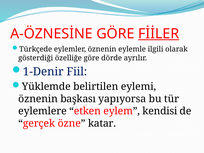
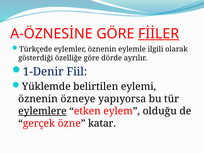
başkası: başkası -> özneye (78, 99)
eylemlere underline: none -> present (42, 111)
kendisi: kendisi -> olduğu (160, 111)
